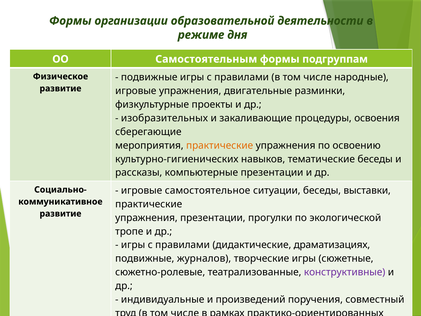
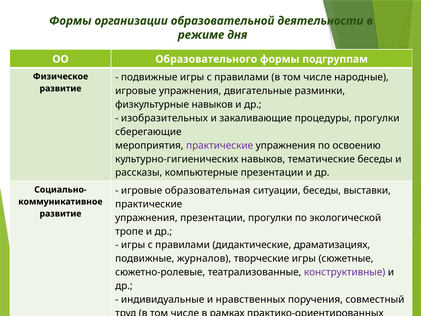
Самостоятельным: Самостоятельным -> Образовательного (206, 59)
физкультурные проекты: проекты -> навыков (212, 105)
процедуры освоения: освоения -> прогулки (377, 118)
практические colour: orange -> purple (220, 145)
самостоятельное: самостоятельное -> образовательная (208, 190)
произведений: произведений -> нравственных (251, 299)
